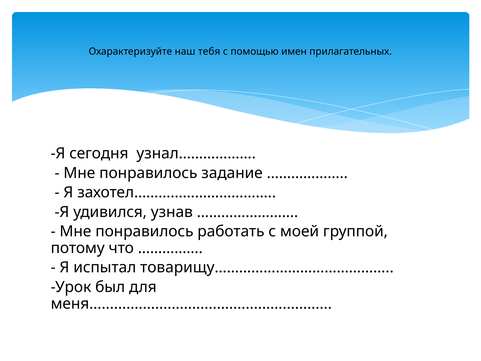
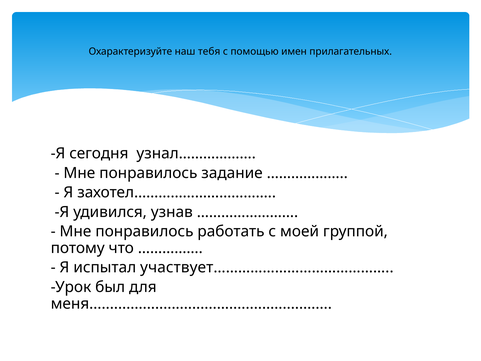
товарищу……………………………………: товарищу…………………………………… -> участвует…………………………………… (267, 267)
